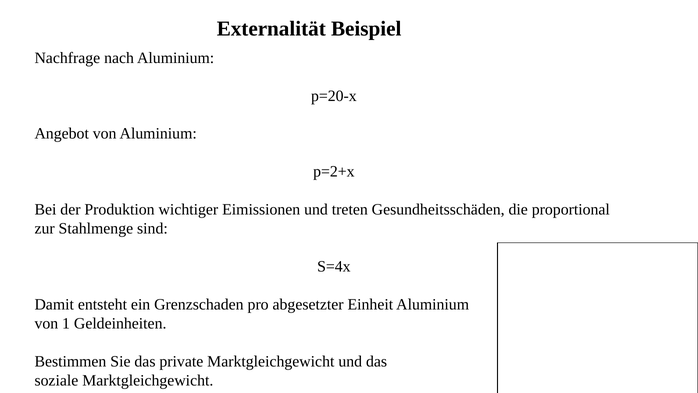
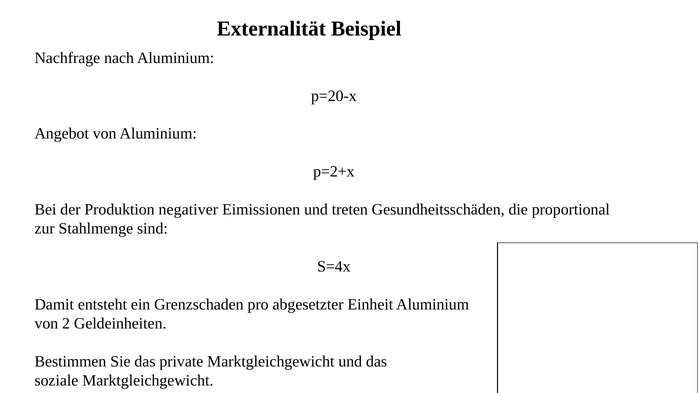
wichtiger: wichtiger -> negativer (188, 209)
1: 1 -> 2 (66, 323)
